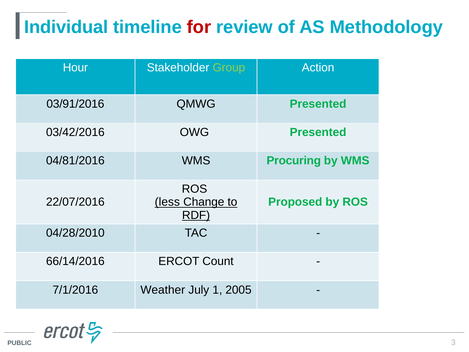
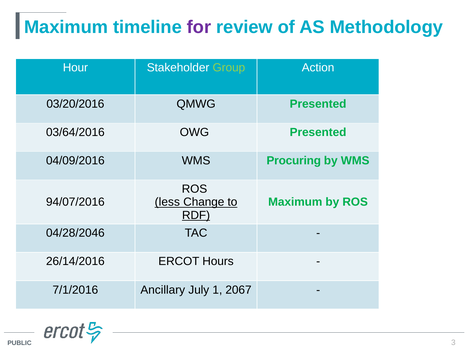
Individual: Individual -> Maximum (66, 27)
for colour: red -> purple (199, 27)
03/91/2016: 03/91/2016 -> 03/20/2016 (75, 104)
03/42/2016: 03/42/2016 -> 03/64/2016 (75, 132)
04/81/2016: 04/81/2016 -> 04/09/2016 (75, 160)
22/07/2016: 22/07/2016 -> 94/07/2016 (75, 202)
Proposed: Proposed -> Maximum (295, 202)
04/28/2010: 04/28/2010 -> 04/28/2046 (75, 233)
66/14/2016: 66/14/2016 -> 26/14/2016 (75, 261)
Count: Count -> Hours (218, 261)
Weather: Weather -> Ancillary (163, 290)
2005: 2005 -> 2067 (239, 290)
